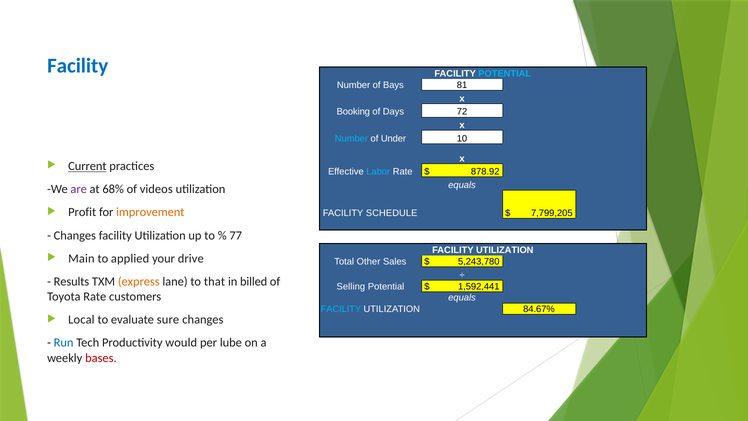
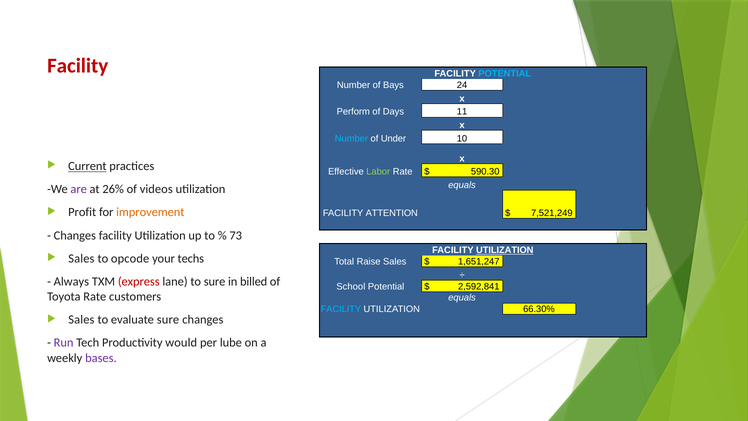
Facility colour: blue -> red (78, 66)
81: 81 -> 24 (462, 85)
Booking: Booking -> Perform (353, 112)
72: 72 -> 11 (462, 112)
Labor colour: light blue -> light green (378, 172)
878.92: 878.92 -> 590.30 (485, 172)
68%: 68% -> 26% (113, 189)
SCHEDULE: SCHEDULE -> ATTENTION (392, 213)
7,799,205: 7,799,205 -> 7,521,249 (552, 213)
77: 77 -> 73 (236, 235)
UTILIZATION underline: none -> present (505, 250)
Main: Main -> Sales (81, 258)
applied: applied -> opcode (130, 258)
drive: drive -> techs (191, 258)
Other: Other -> Raise (369, 261)
5,243,780: 5,243,780 -> 1,651,247 (479, 261)
Results: Results -> Always (71, 281)
express colour: orange -> red (139, 281)
to that: that -> sure (215, 281)
Selling: Selling -> School (351, 286)
1,592,441: 1,592,441 -> 2,592,841 (479, 286)
84.67%: 84.67% -> 66.30% (539, 309)
Local: Local -> Sales (81, 320)
Run colour: blue -> purple (64, 343)
bases colour: red -> purple (101, 358)
